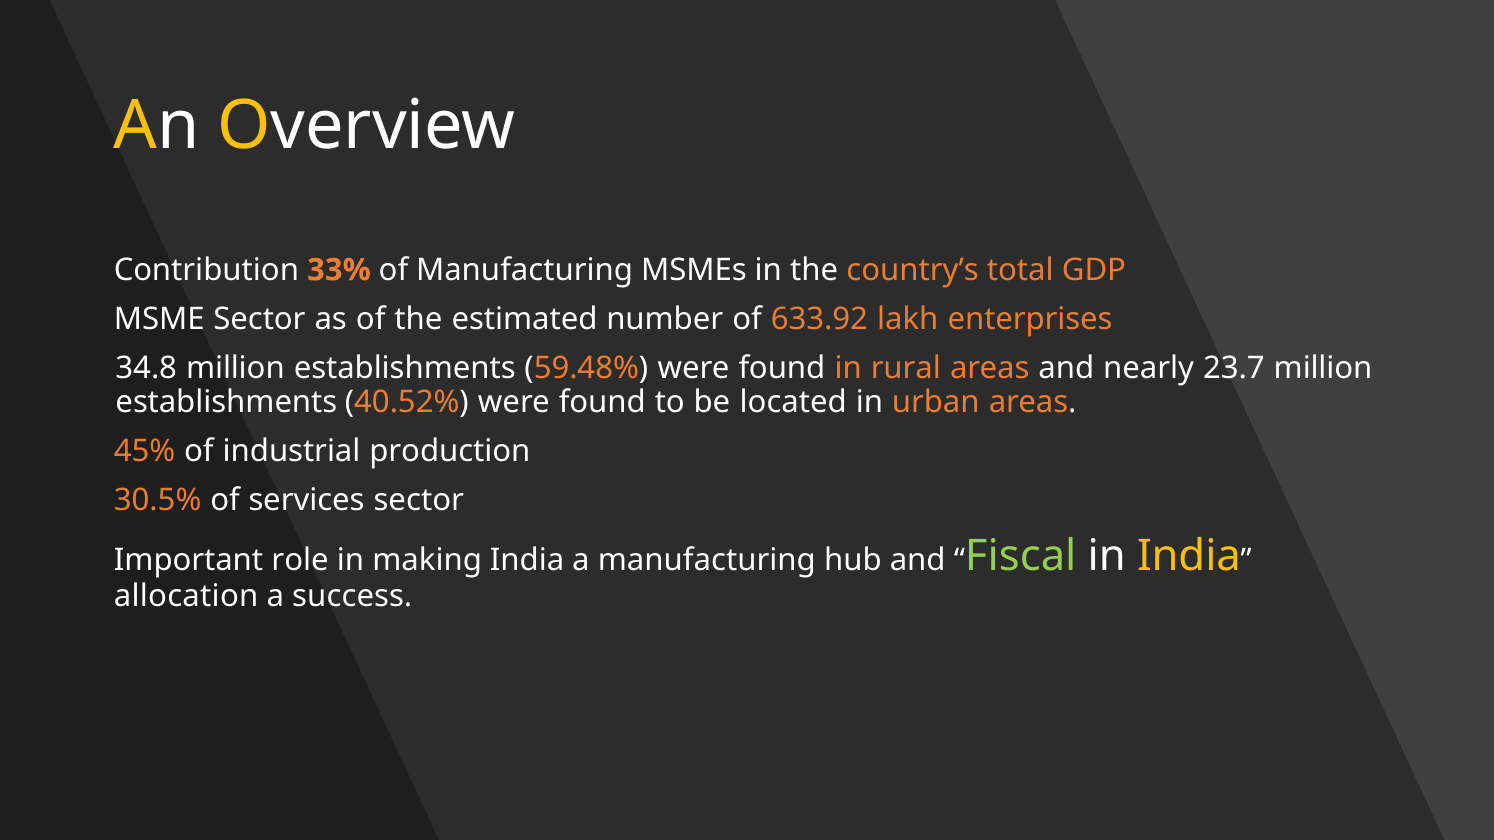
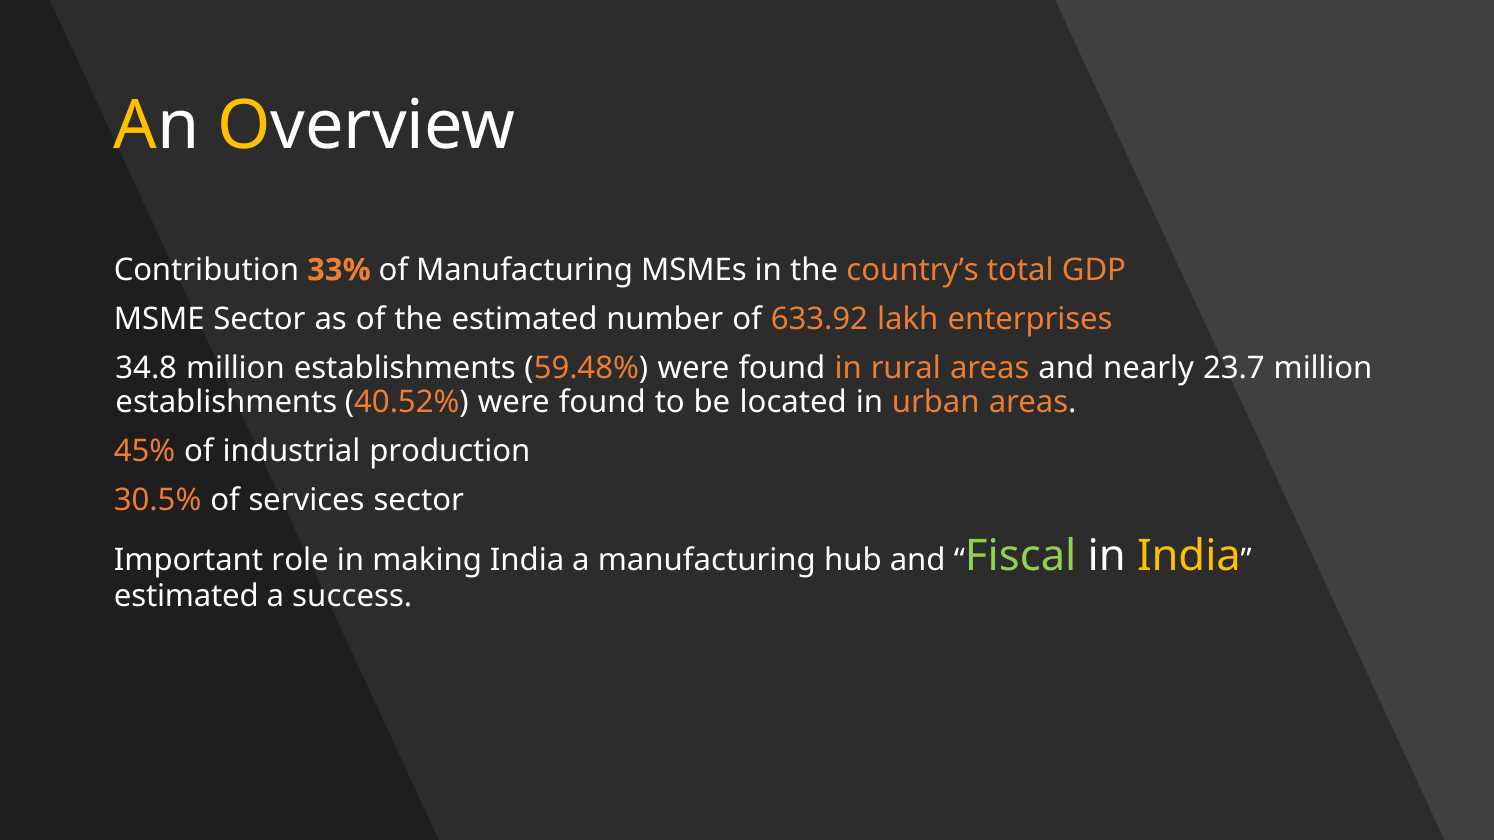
allocation: allocation -> estimated (186, 597)
